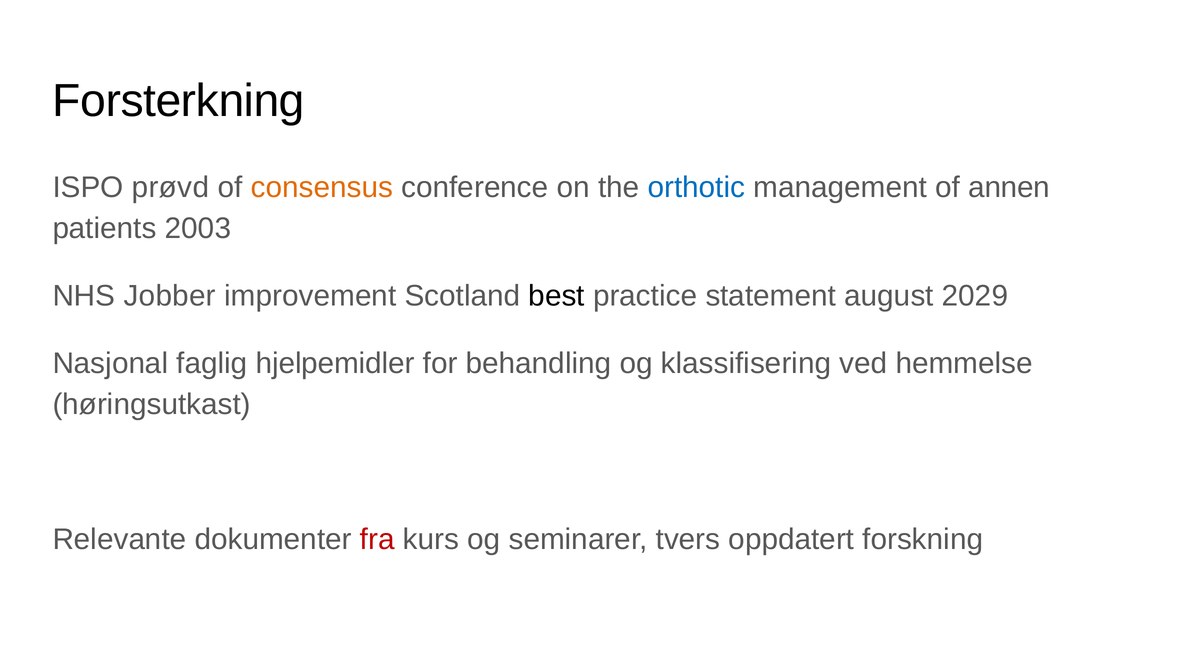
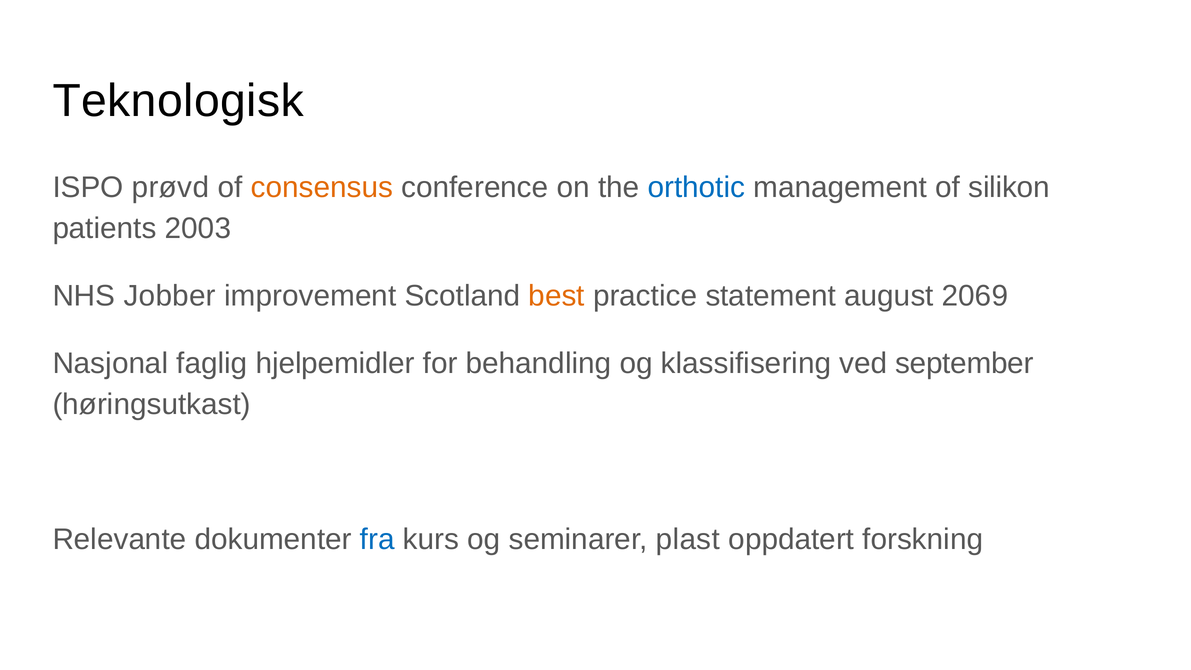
Forsterkning: Forsterkning -> Teknologisk (178, 101)
annen: annen -> silikon (1009, 187)
best colour: black -> orange (557, 296)
2029: 2029 -> 2069 (975, 296)
hemmelse: hemmelse -> september (964, 363)
fra colour: red -> blue (377, 540)
tvers: tvers -> plast (688, 540)
